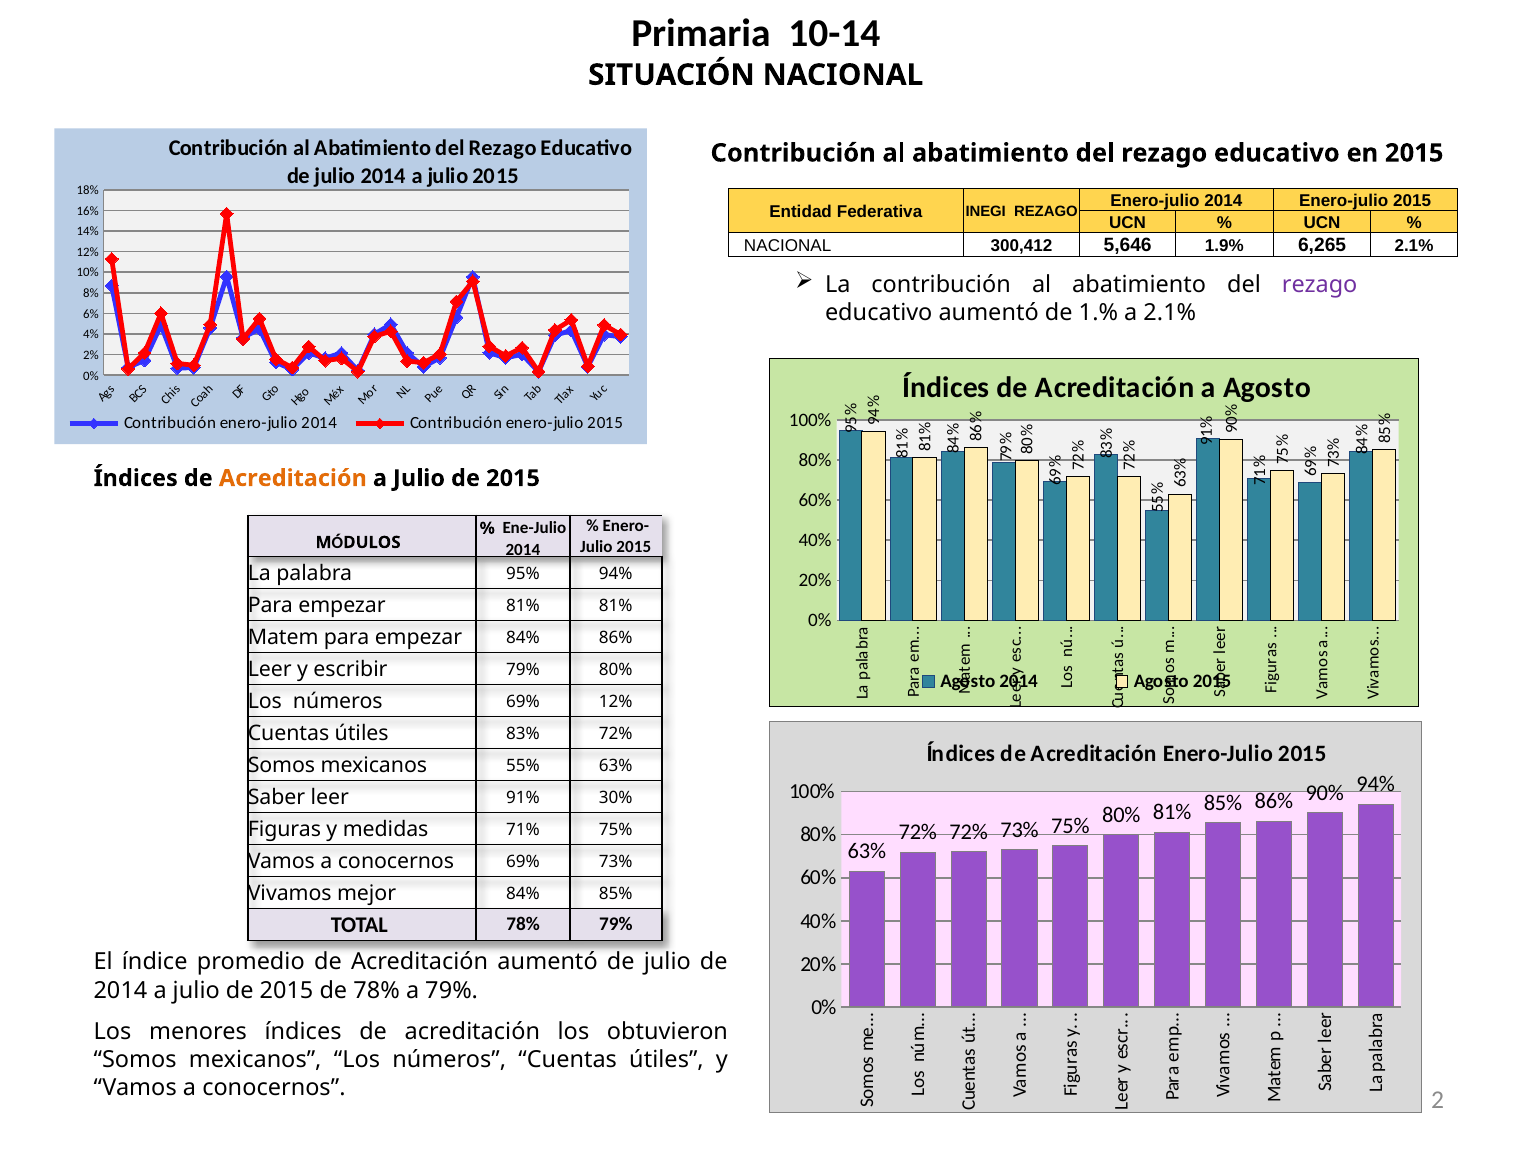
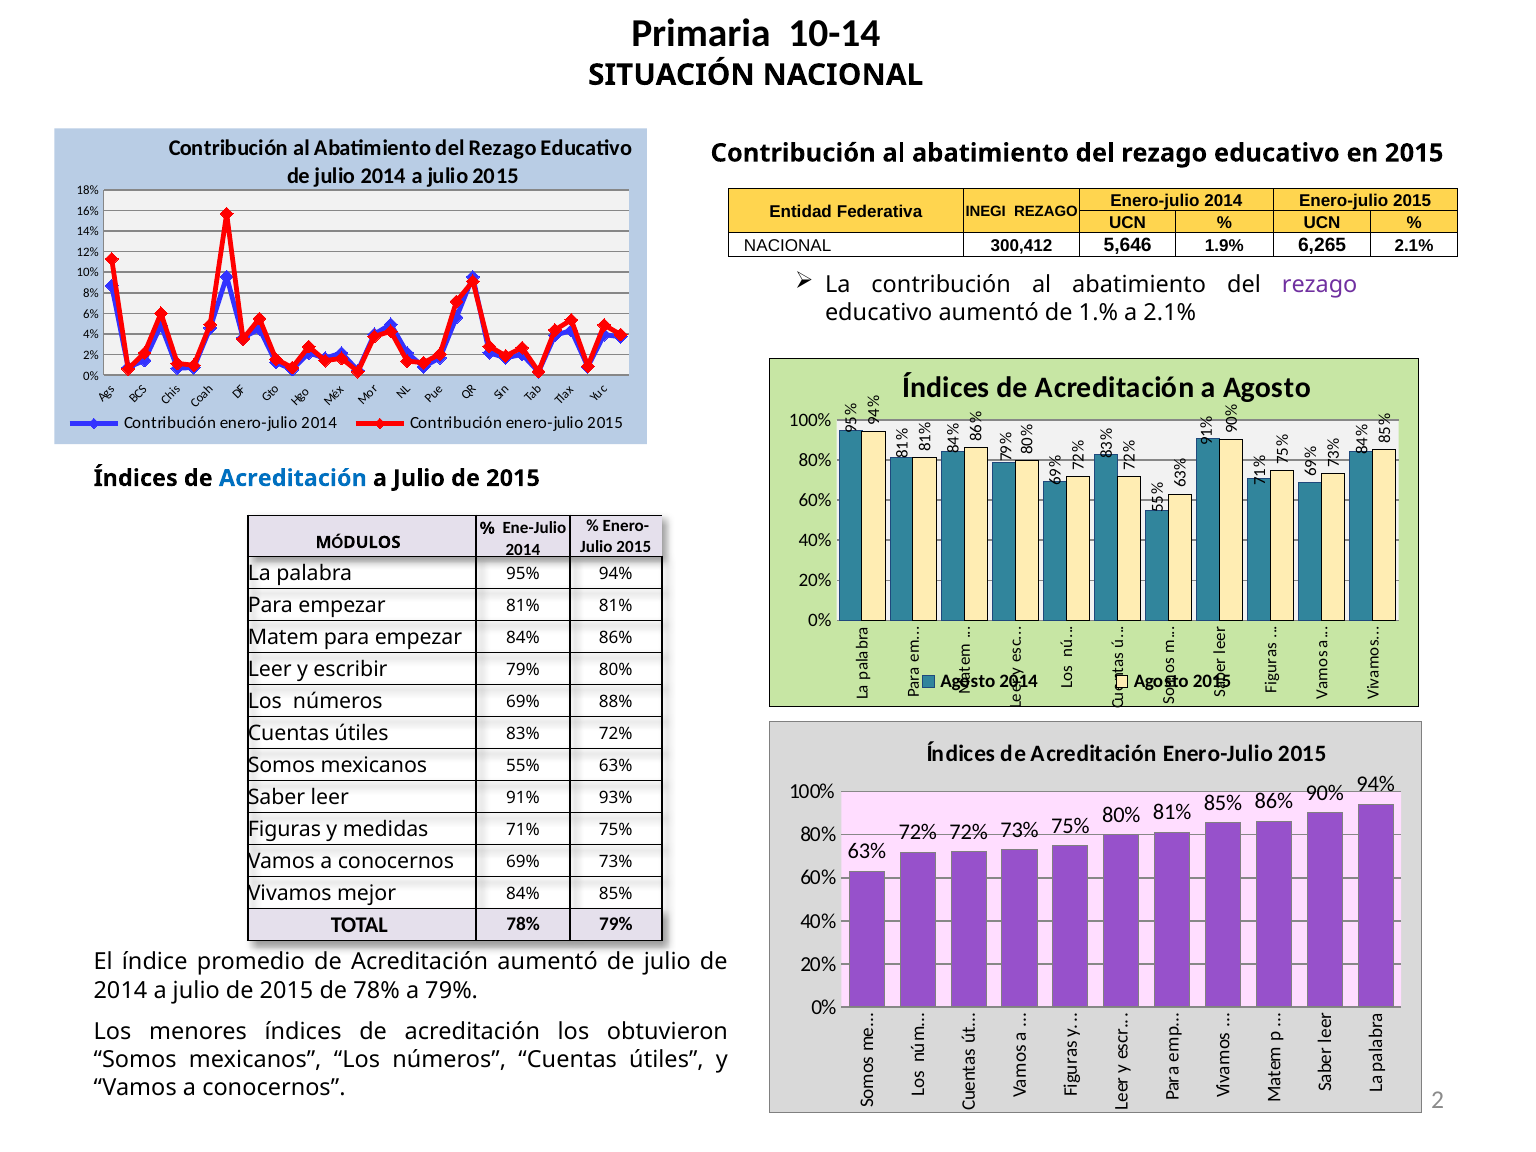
Acreditación colour: orange -> blue (293, 478)
69% 12%: 12% -> 88% (616, 701)
30%: 30% -> 93% (616, 797)
